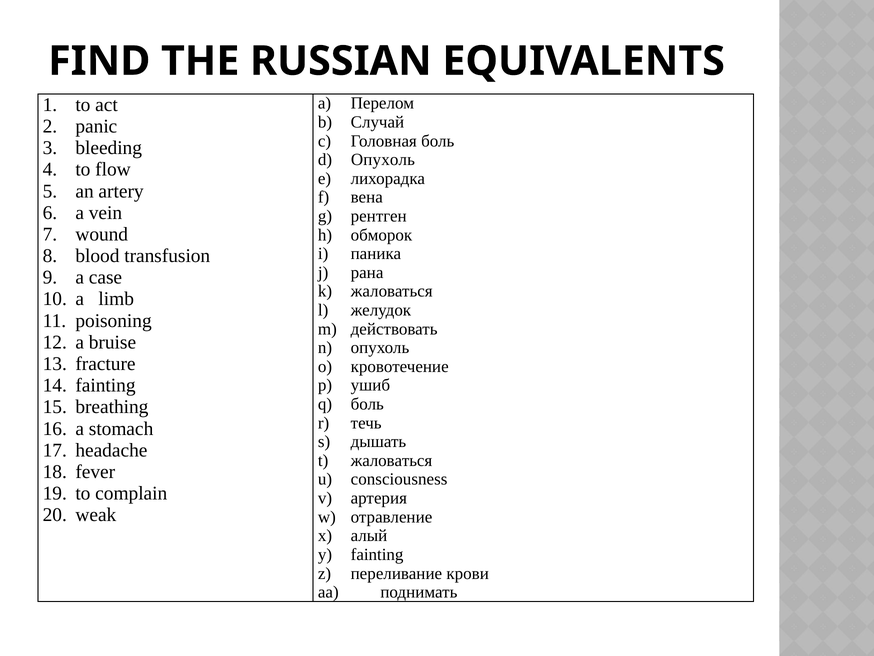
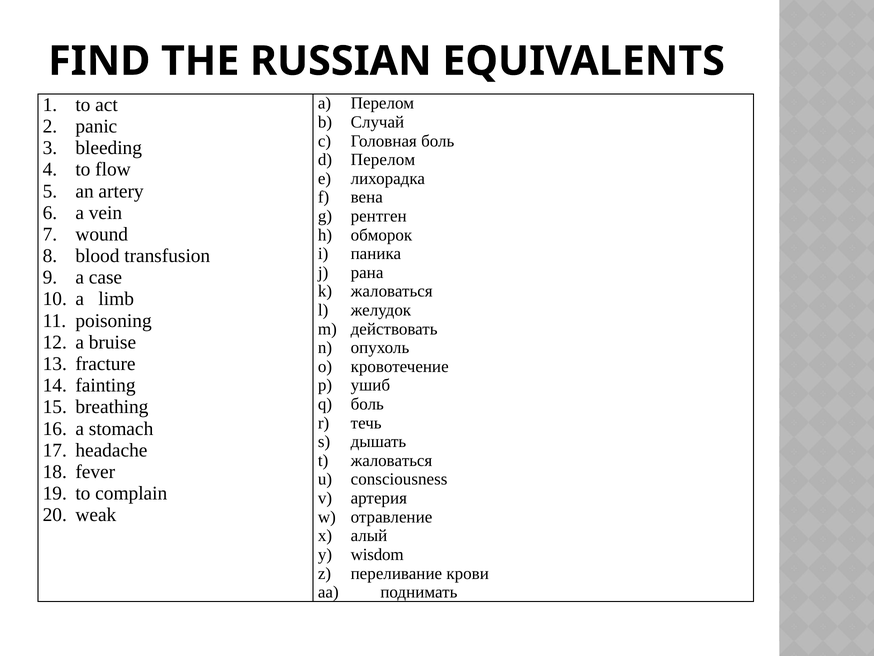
Опухоль: Опухоль -> Перелом (383, 160)
fainting: fainting -> wisdom (377, 554)
